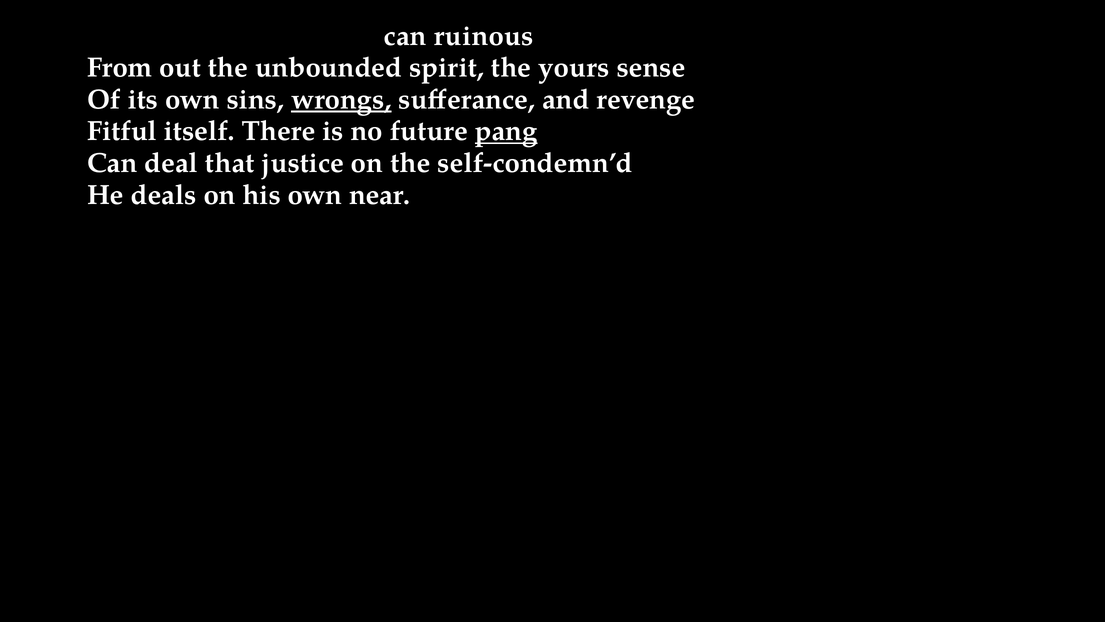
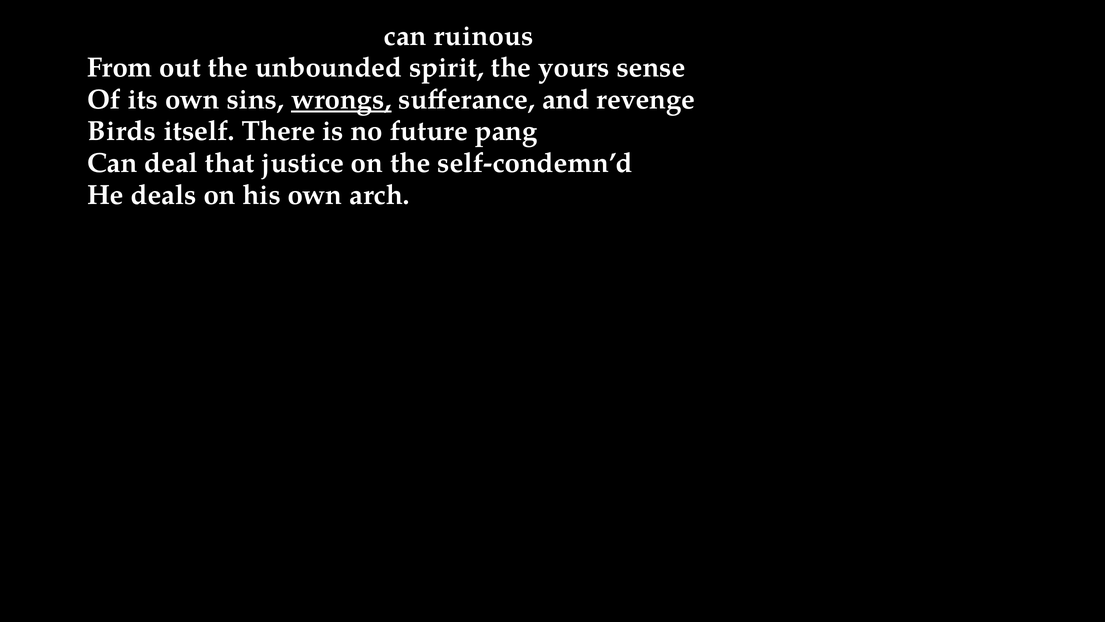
Fitful: Fitful -> Birds (122, 131)
pang underline: present -> none (506, 131)
near: near -> arch (380, 195)
